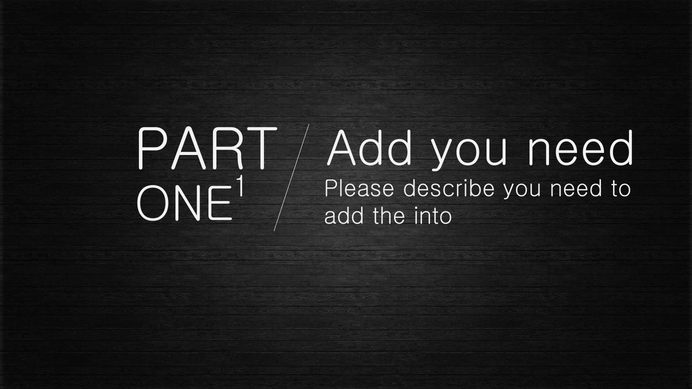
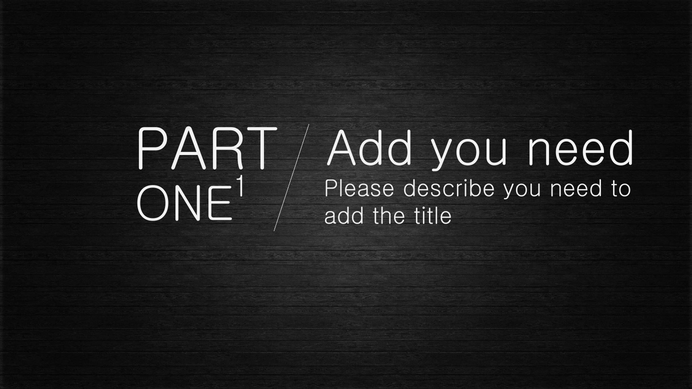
into: into -> title (433, 216)
